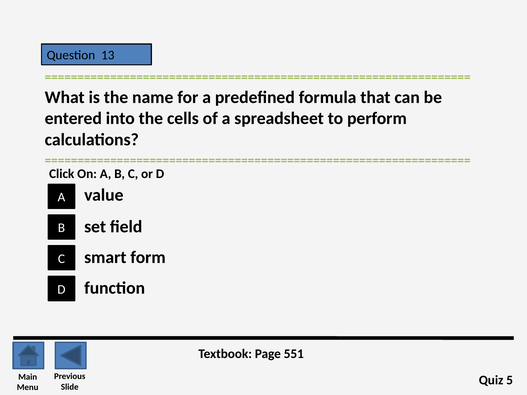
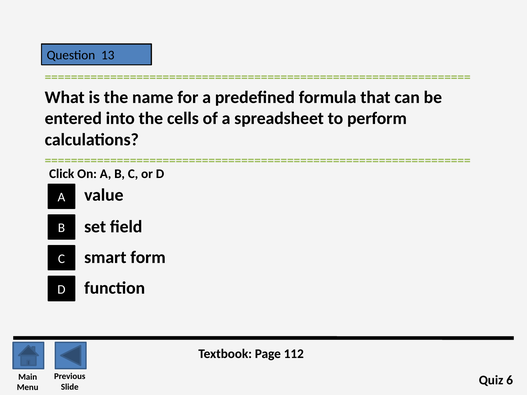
551: 551 -> 112 (294, 354)
5: 5 -> 6 (510, 380)
